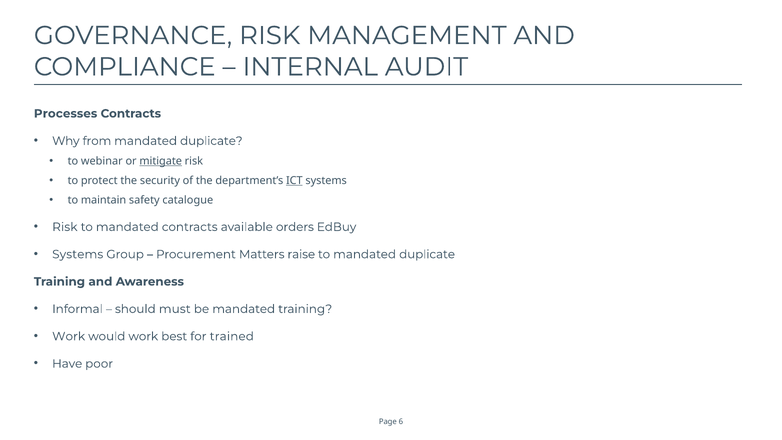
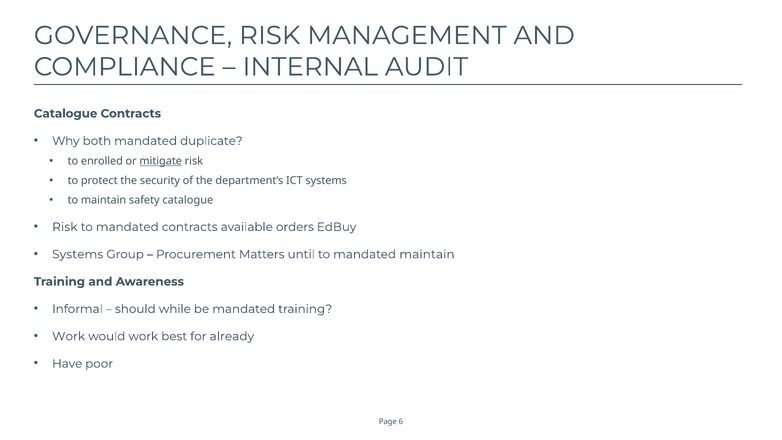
Processes: Processes -> Catalogue (66, 114)
from: from -> both (97, 141)
webinar: webinar -> enrolled (102, 161)
ICT underline: present -> none (294, 181)
raise: raise -> until (301, 254)
to mandated duplicate: duplicate -> maintain (427, 254)
must: must -> while (175, 309)
trained: trained -> already (232, 336)
